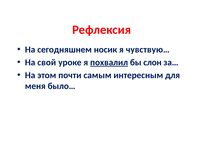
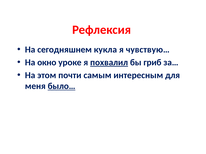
носик: носик -> кукла (105, 50)
свой: свой -> окно (47, 63)
слон: слон -> гриб (152, 63)
было… underline: none -> present (62, 86)
